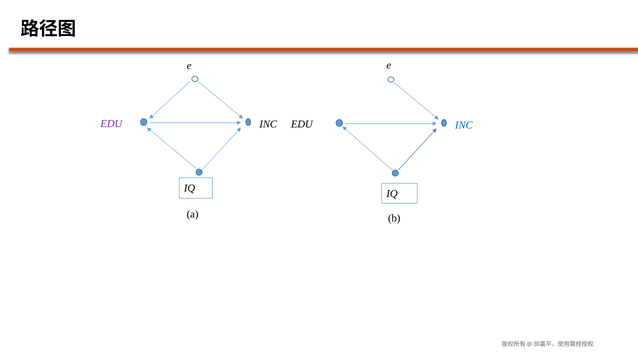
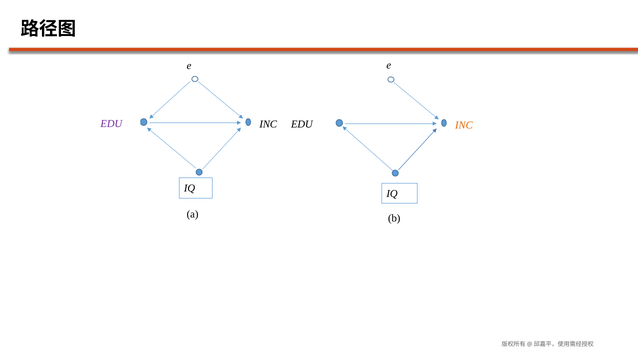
INC colour: blue -> orange (464, 125)
